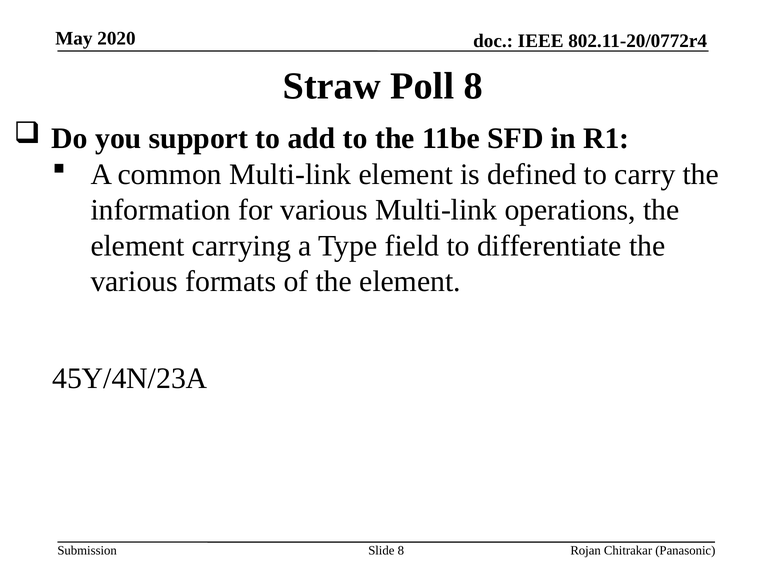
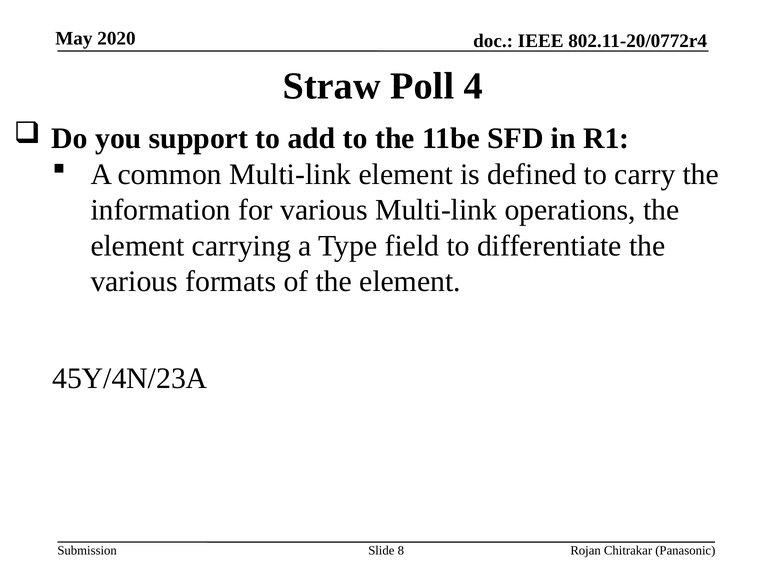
Poll 8: 8 -> 4 (473, 86)
